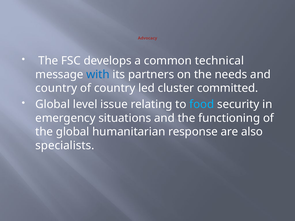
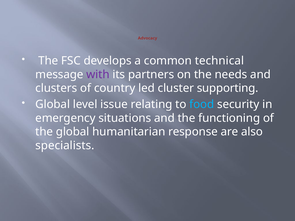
with colour: blue -> purple (98, 75)
country: country -> clusters (56, 88)
committed: committed -> supporting (228, 88)
